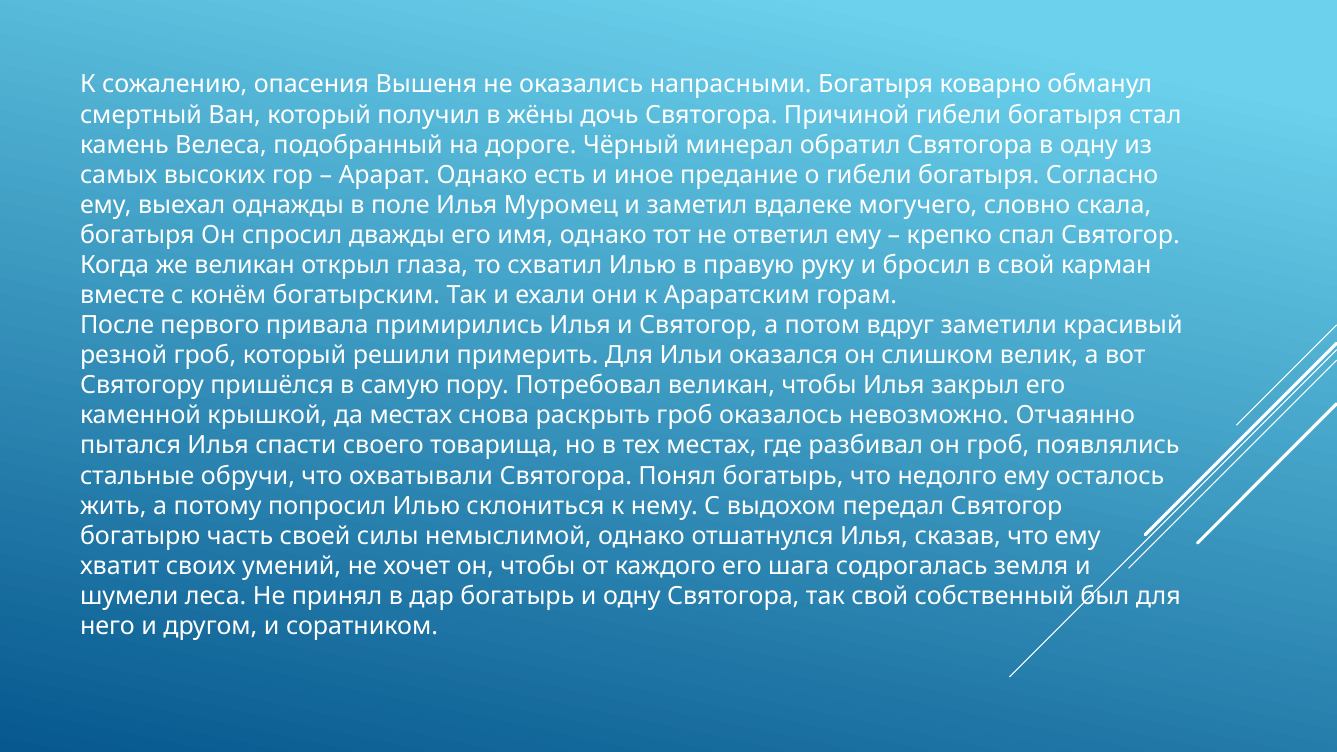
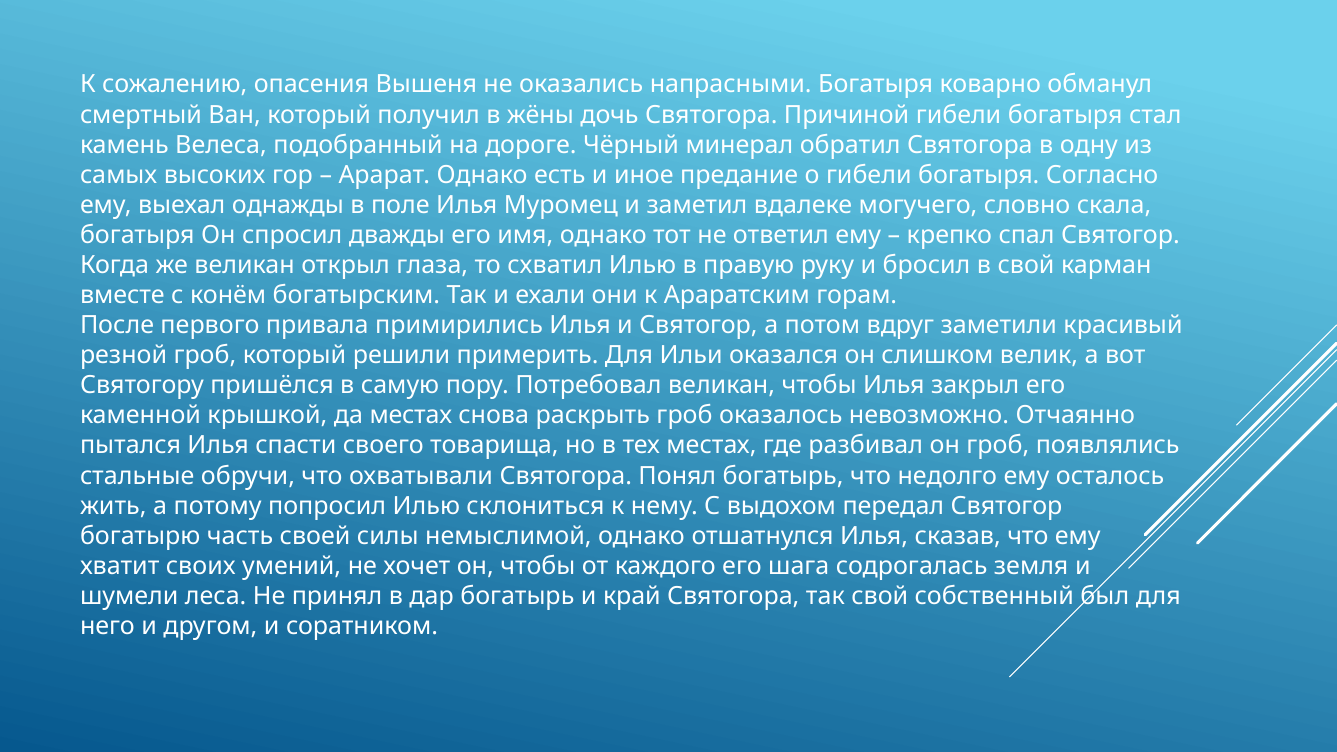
и одну: одну -> край (632, 596)
